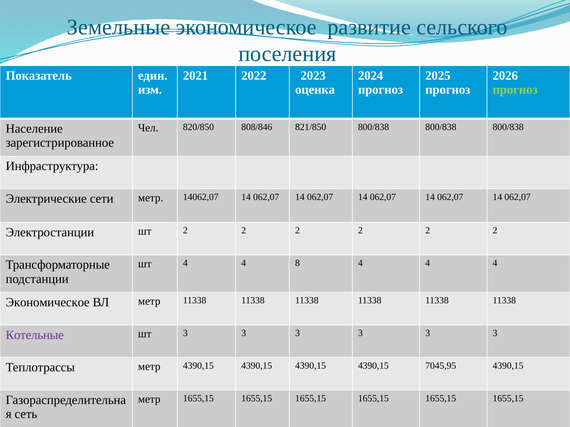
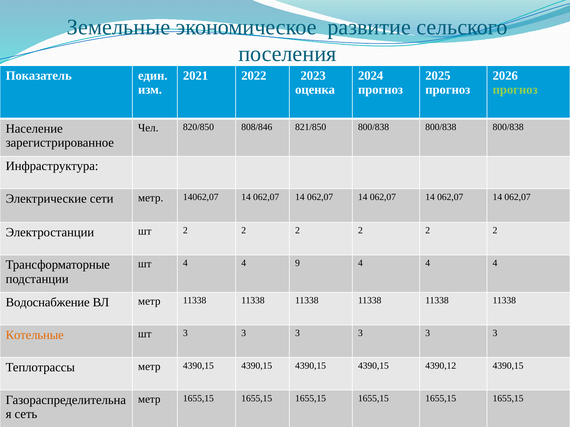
8: 8 -> 9 (298, 263)
Экономическое: Экономическое -> Водоснабжение (48, 303)
Котельные colour: purple -> orange (35, 335)
7045,95: 7045,95 -> 4390,12 (441, 366)
